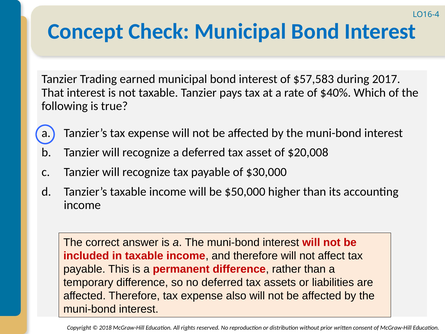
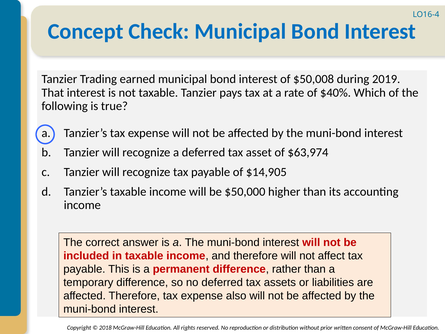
$57,583: $57,583 -> $50,008 (314, 79)
2017: 2017 -> 2019 (386, 79)
$20,008: $20,008 -> $63,974 (308, 152)
$30,000: $30,000 -> $14,905 (266, 172)
